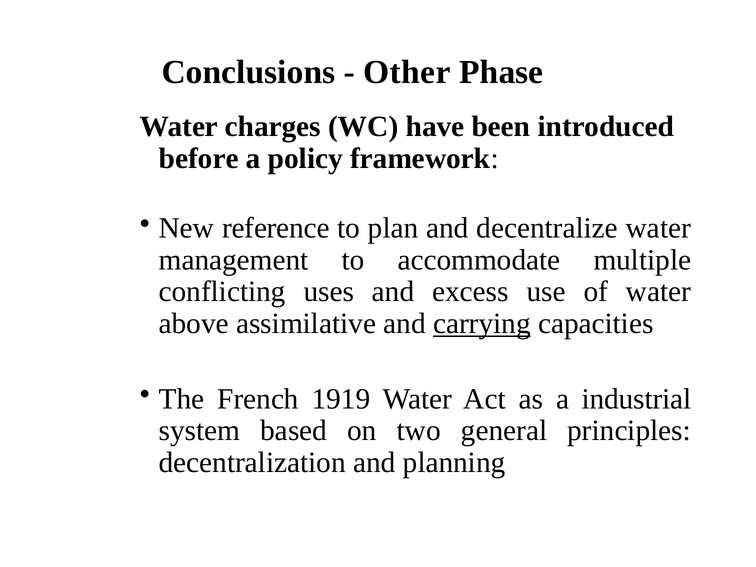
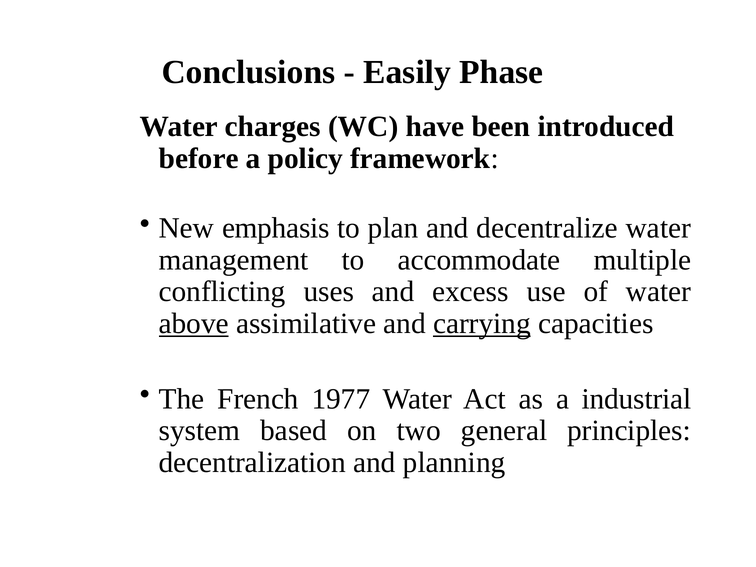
Other: Other -> Easily (407, 72)
reference: reference -> emphasis (276, 228)
above underline: none -> present (194, 324)
1919: 1919 -> 1977 (341, 399)
